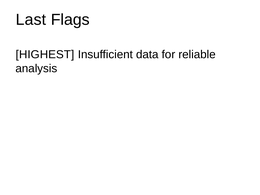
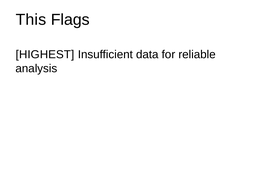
Last: Last -> This (31, 20)
